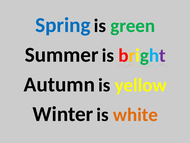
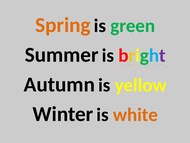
Spring colour: blue -> orange (63, 25)
